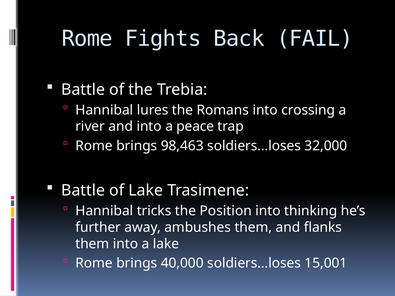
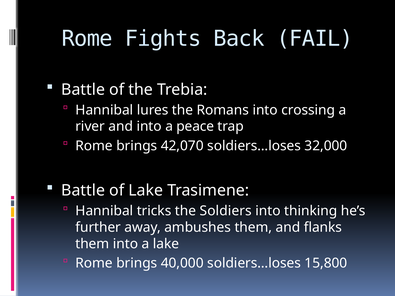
98,463: 98,463 -> 42,070 (182, 146)
Position: Position -> Soldiers (226, 211)
15,001: 15,001 -> 15,800 (326, 263)
